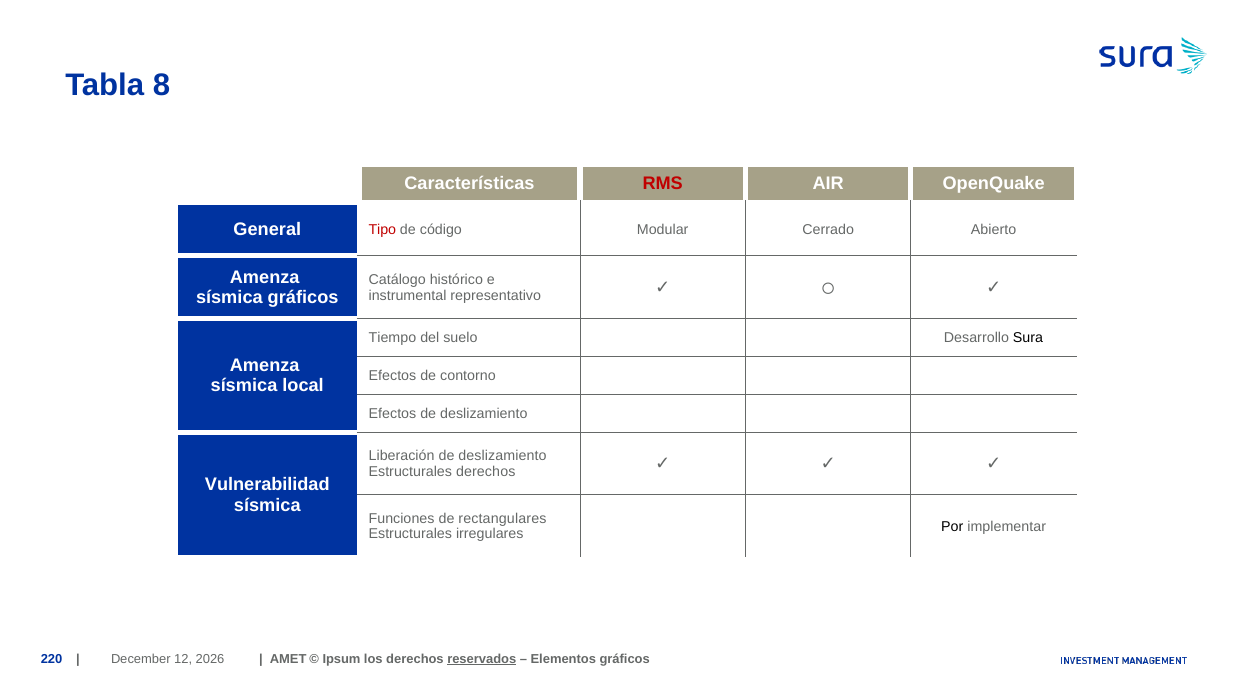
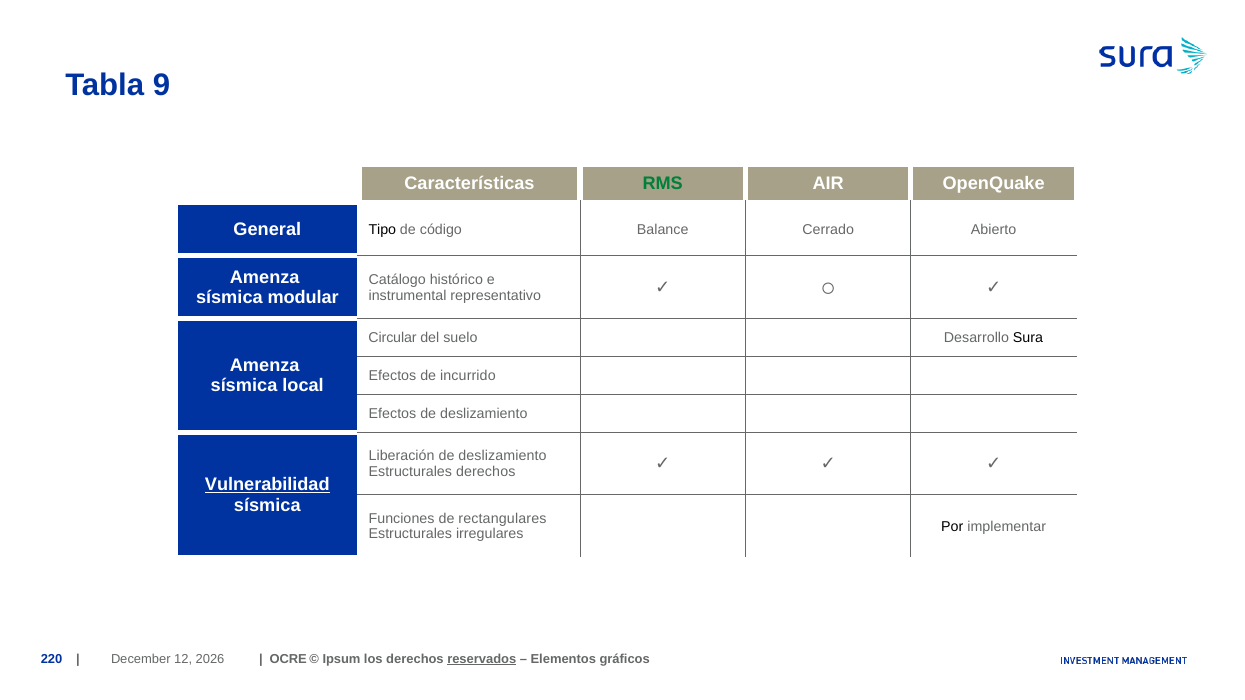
8: 8 -> 9 (162, 85)
RMS colour: red -> green (663, 184)
Tipo colour: red -> black (382, 230)
Modular: Modular -> Balance (663, 230)
sísmica gráficos: gráficos -> modular (303, 298)
Tiempo: Tiempo -> Circular (393, 338)
contorno: contorno -> incurrido (468, 376)
Vulnerabilidad underline: none -> present (267, 485)
AMET: AMET -> OCRE (288, 659)
